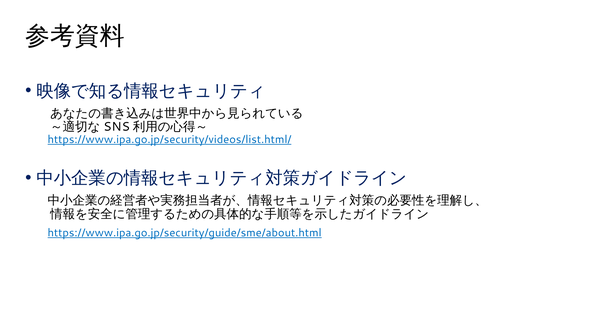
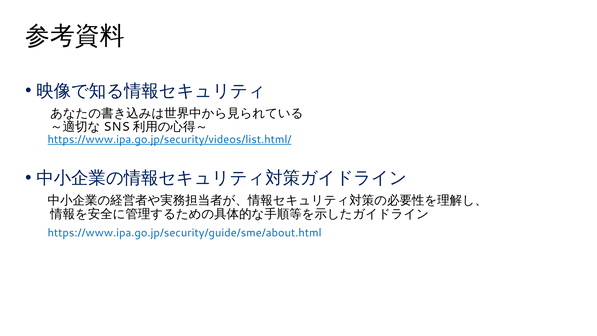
https://www.ipa.go.jp/security/guide/sme/about.html underline: present -> none (185, 233)
